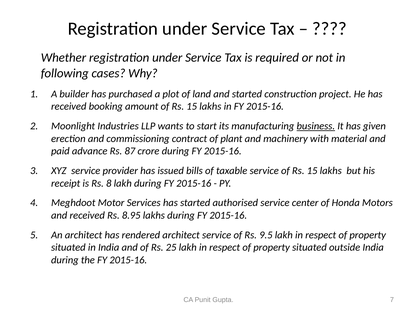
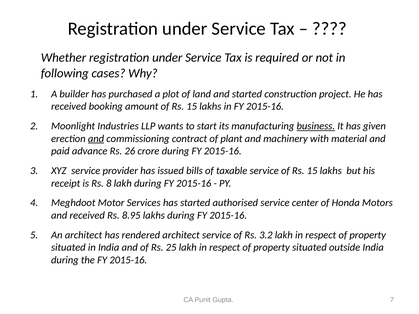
and underline: none -> present (96, 139)
87: 87 -> 26 (130, 151)
9.5: 9.5 -> 3.2 (266, 235)
